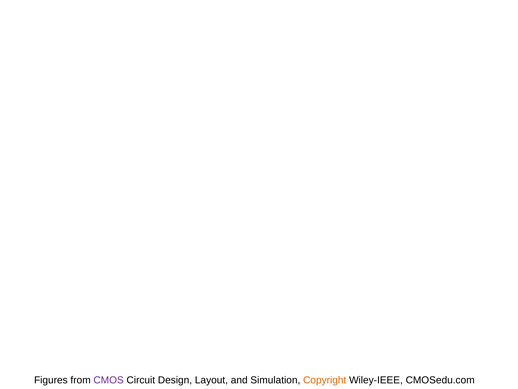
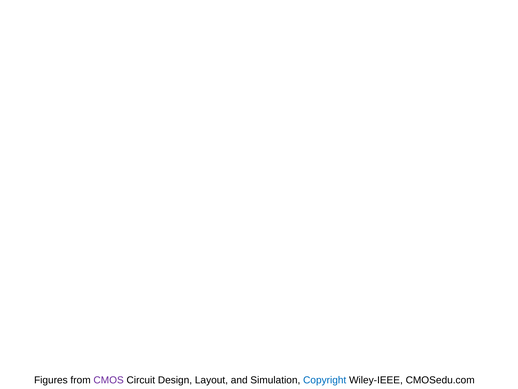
Copyright colour: orange -> blue (325, 380)
